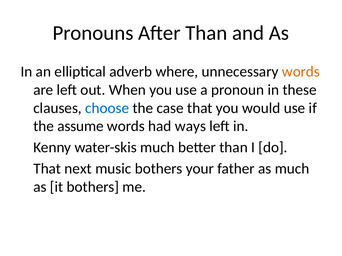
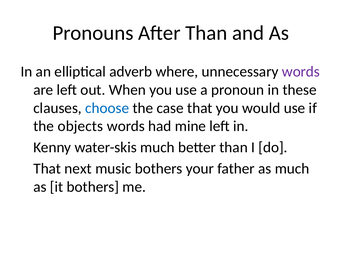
words colour: orange -> purple (301, 72)
assume: assume -> objects (80, 126)
ways: ways -> mine (190, 126)
